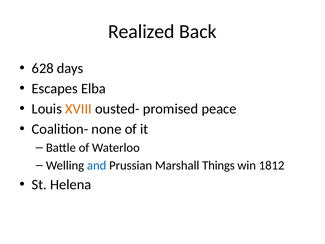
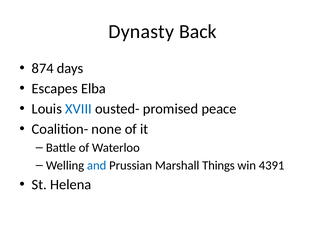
Realized: Realized -> Dynasty (141, 31)
628: 628 -> 874 (43, 68)
XVIII colour: orange -> blue (78, 109)
1812: 1812 -> 4391 (272, 165)
